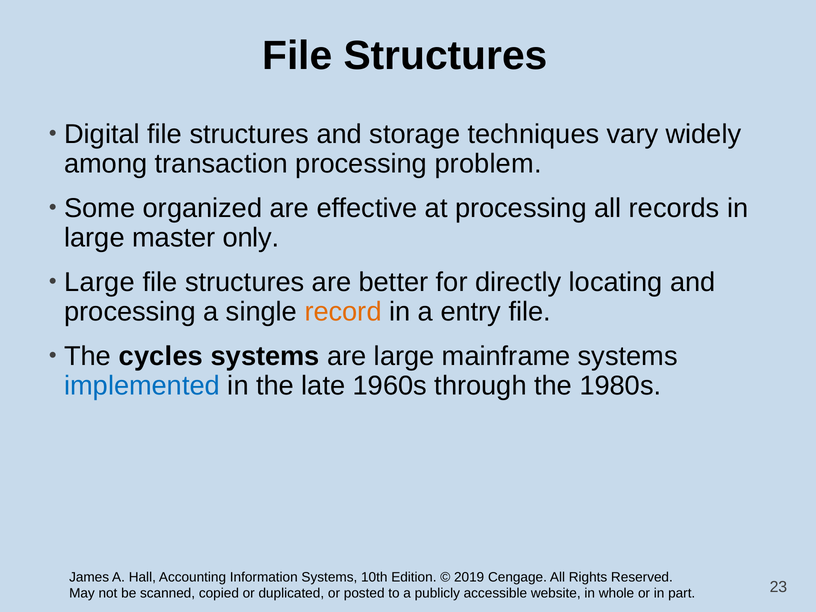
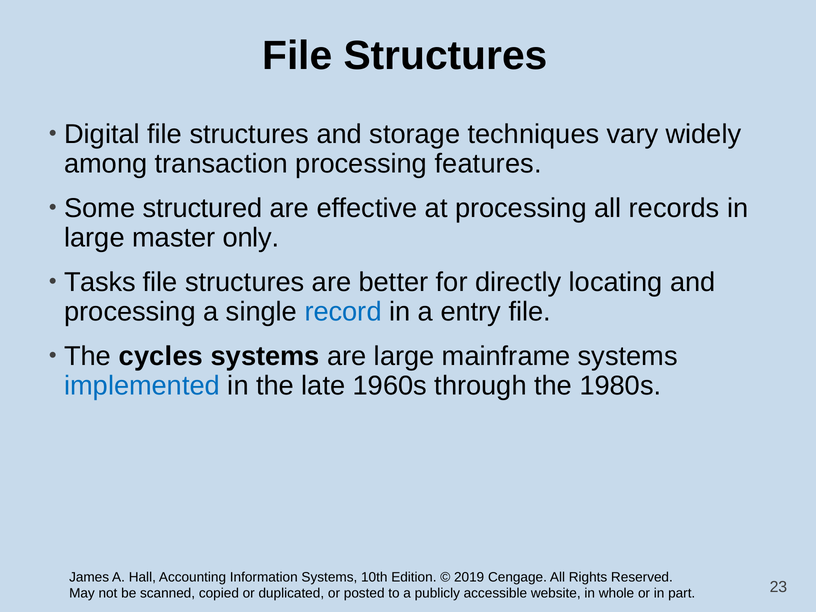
problem: problem -> features (488, 164)
organized: organized -> structured (203, 208)
Large: Large -> Tasks (100, 282)
record colour: orange -> blue (343, 312)
